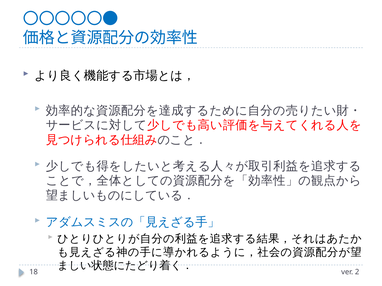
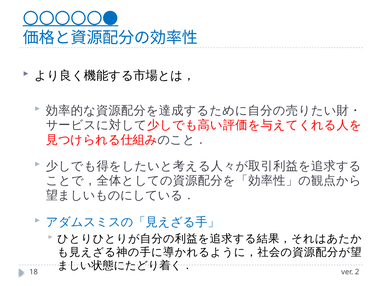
〇〇〇〇〇● underline: none -> present (71, 19)
